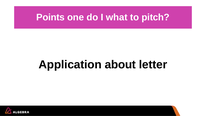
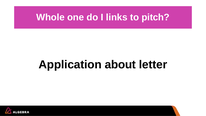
Points: Points -> Whole (50, 17)
what: what -> links (117, 17)
